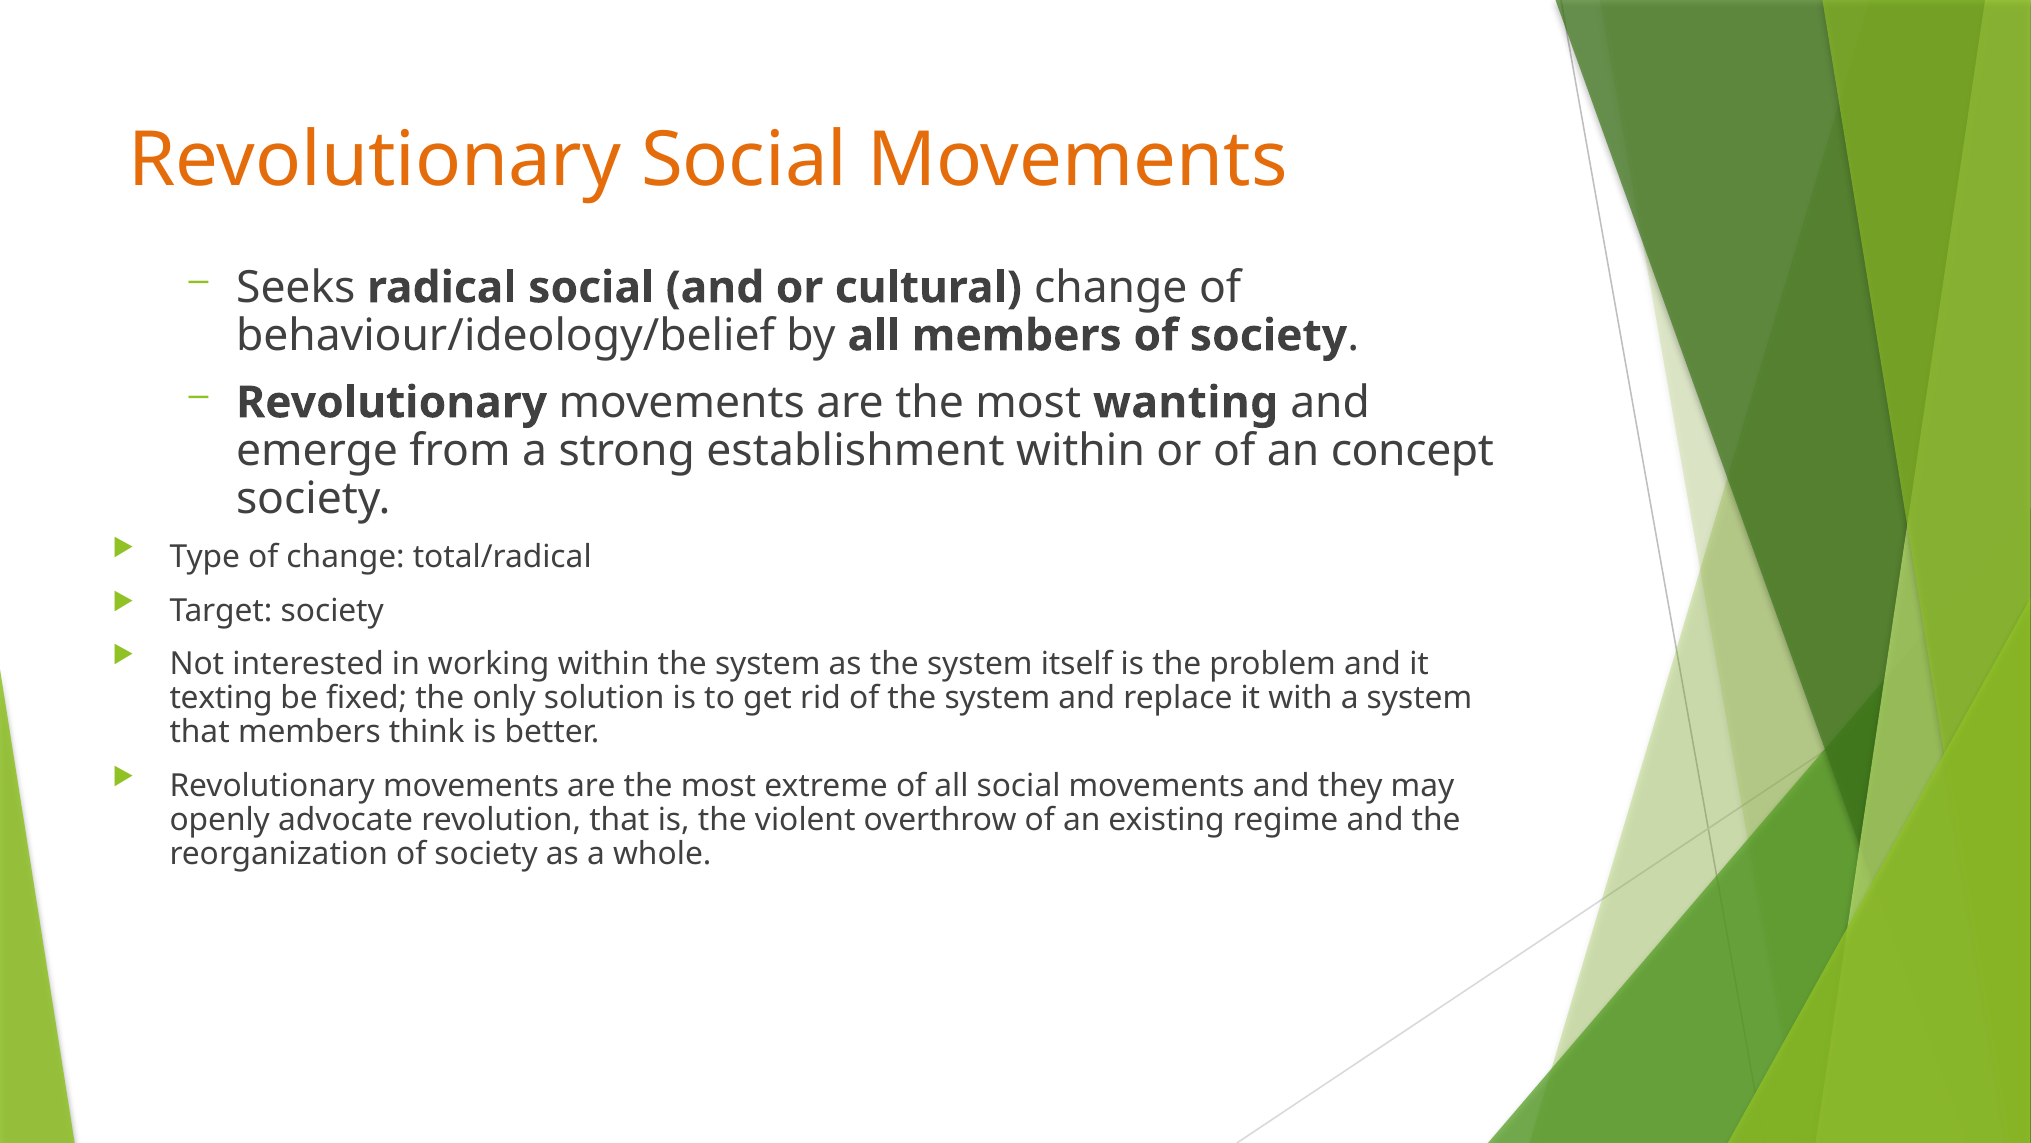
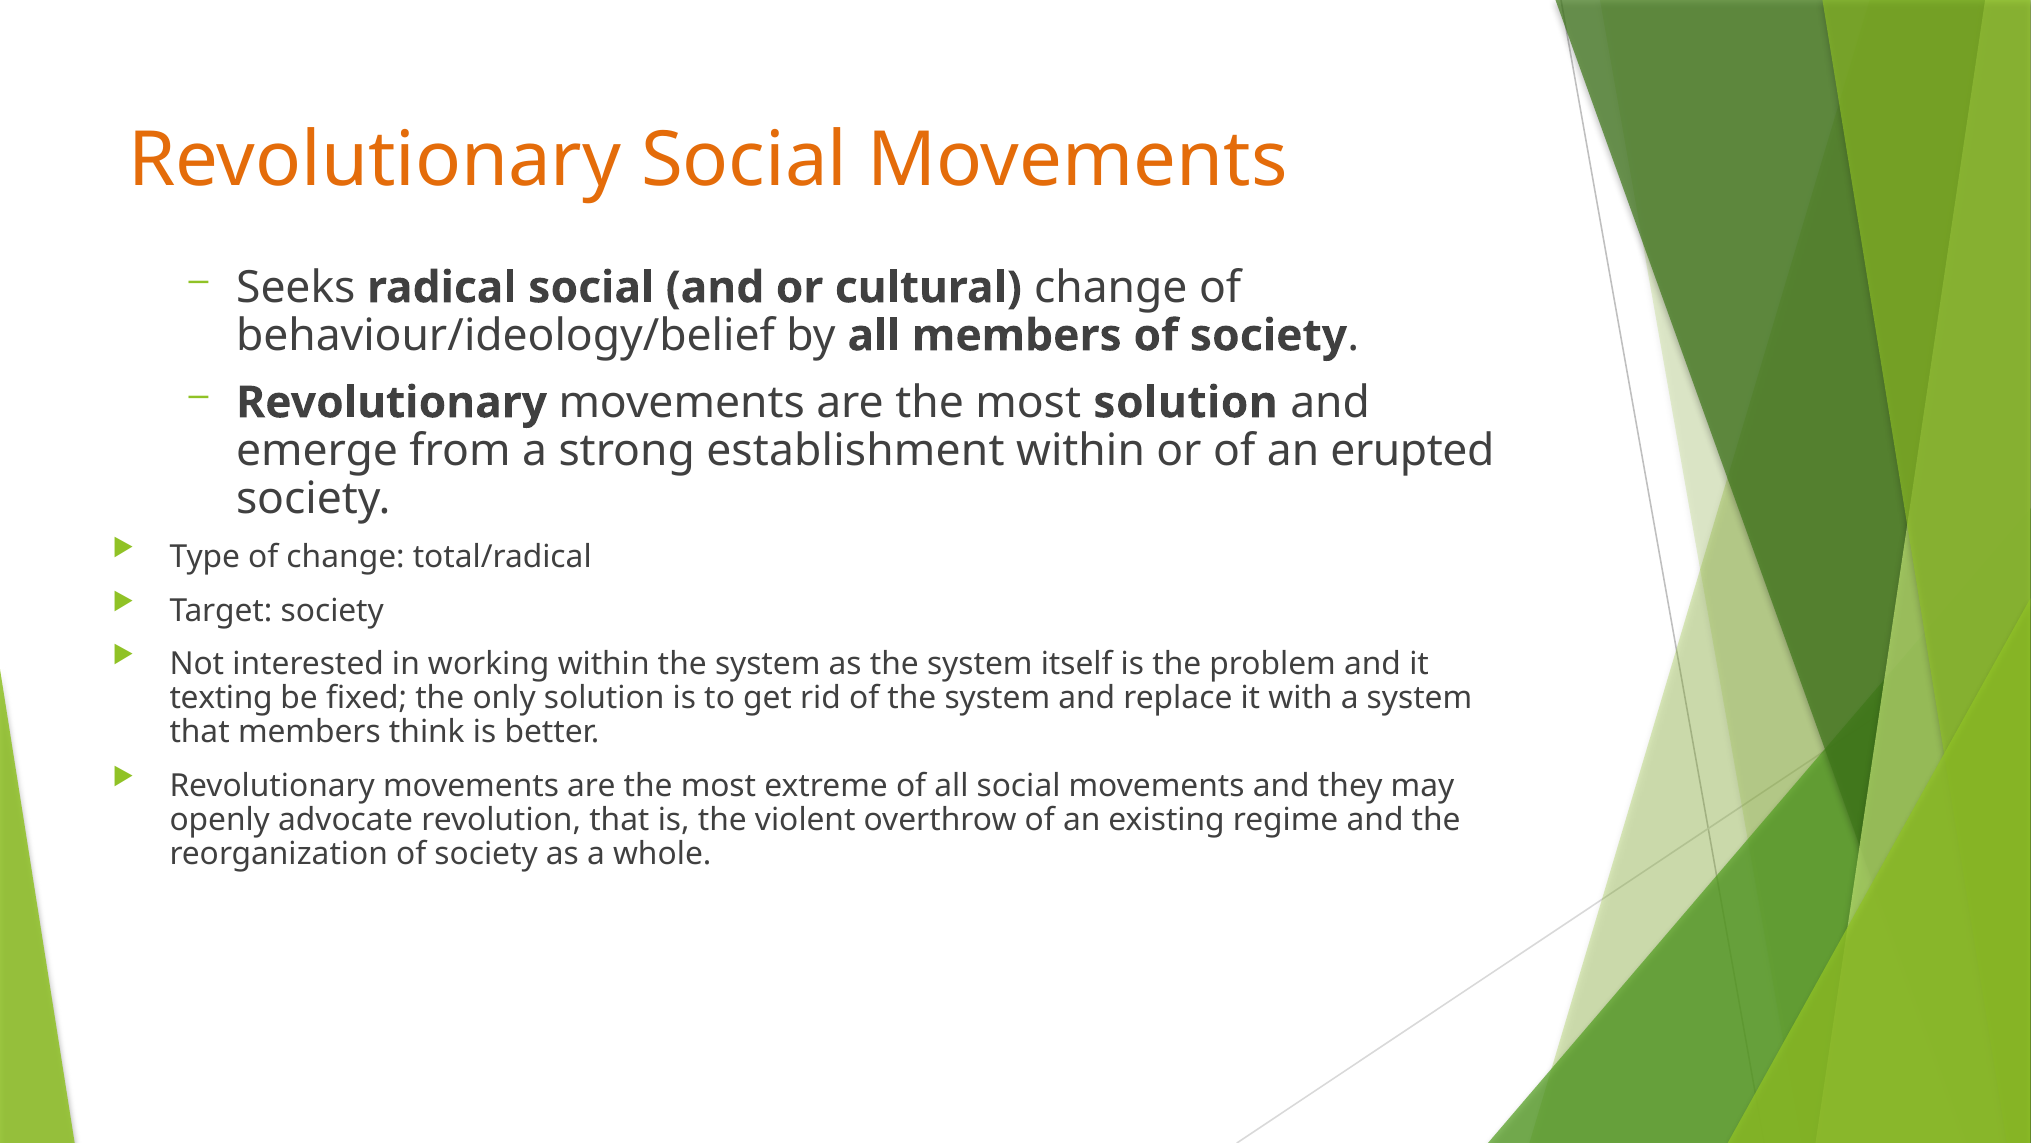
most wanting: wanting -> solution (1186, 402)
concept: concept -> erupted (1412, 450)
